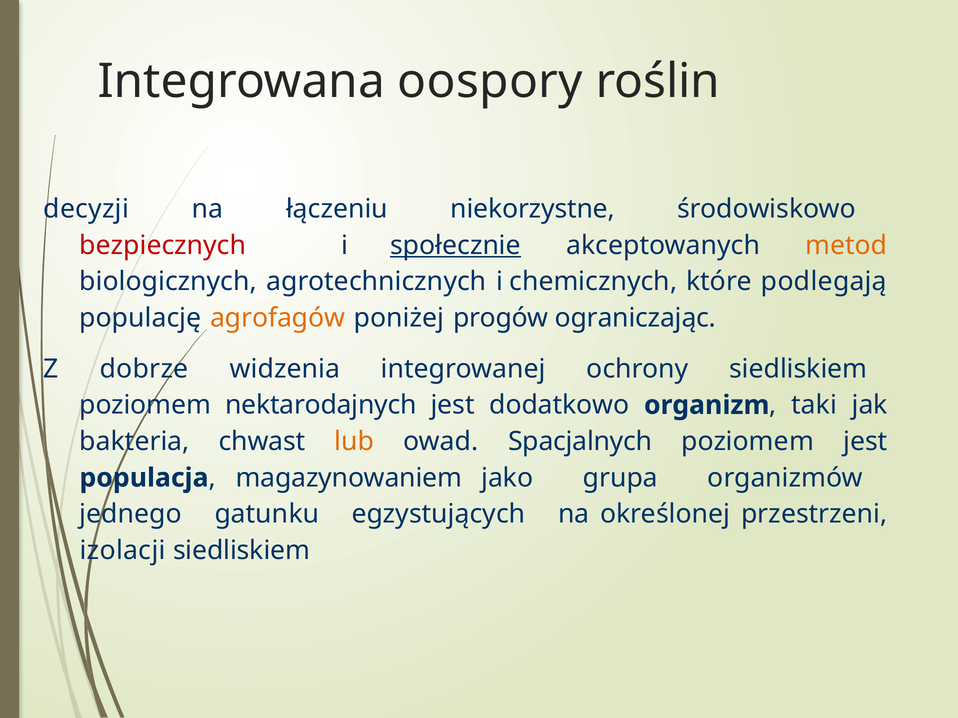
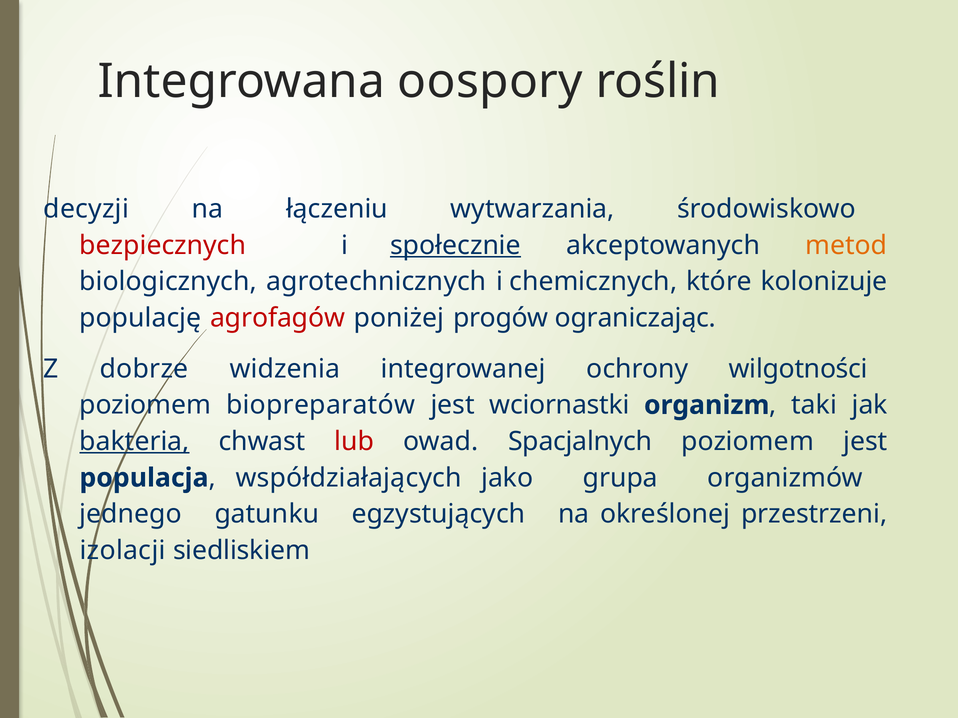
niekorzystne: niekorzystne -> wytwarzania (532, 209)
podlegają: podlegają -> kolonizuje (824, 282)
agrofagów colour: orange -> red (278, 318)
ochrony siedliskiem: siedliskiem -> wilgotności (798, 369)
nektarodajnych: nektarodajnych -> biopreparatów (321, 405)
dodatkowo: dodatkowo -> wciornastki (559, 405)
bakteria underline: none -> present (134, 442)
lub colour: orange -> red (354, 442)
magazynowaniem: magazynowaniem -> współdziałających (349, 478)
